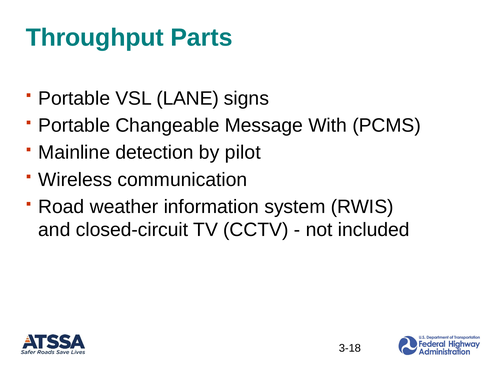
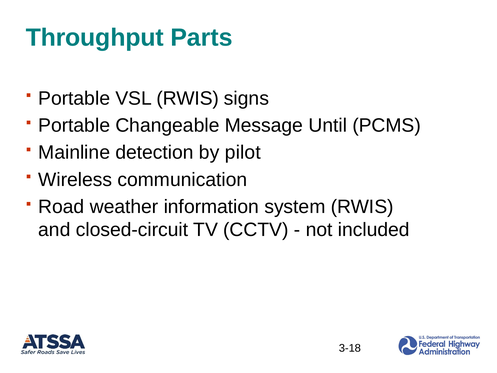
VSL LANE: LANE -> RWIS (188, 98)
With: With -> Until (328, 125)
